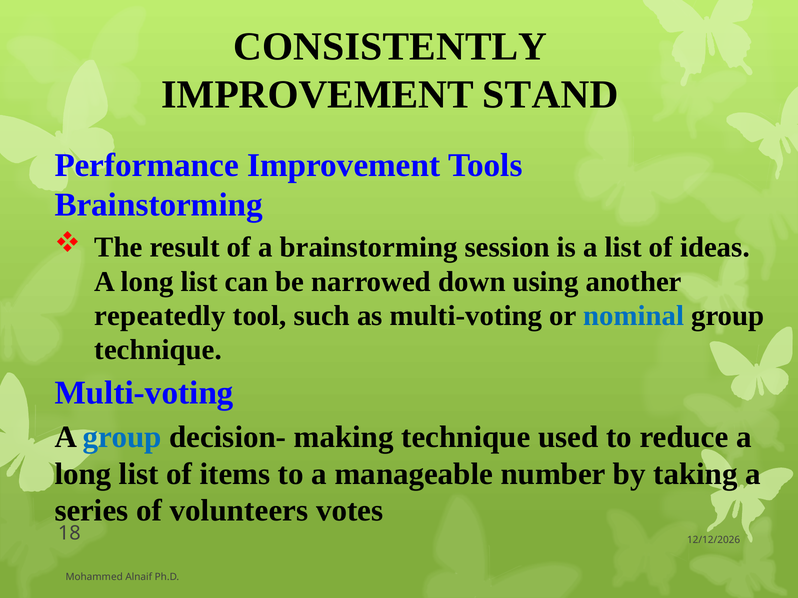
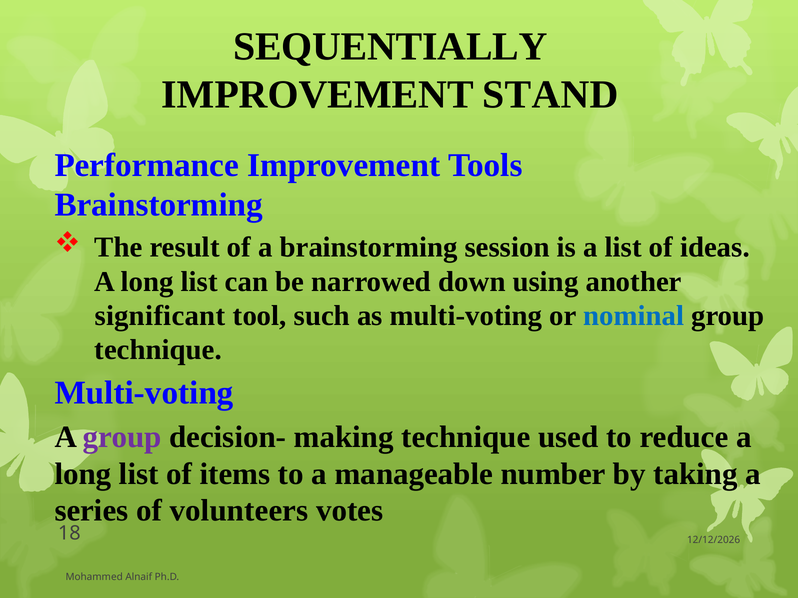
CONSISTENTLY: CONSISTENTLY -> SEQUENTIALLY (390, 47)
repeatedly: repeatedly -> significant (160, 316)
group colour: blue -> purple (122, 437)
